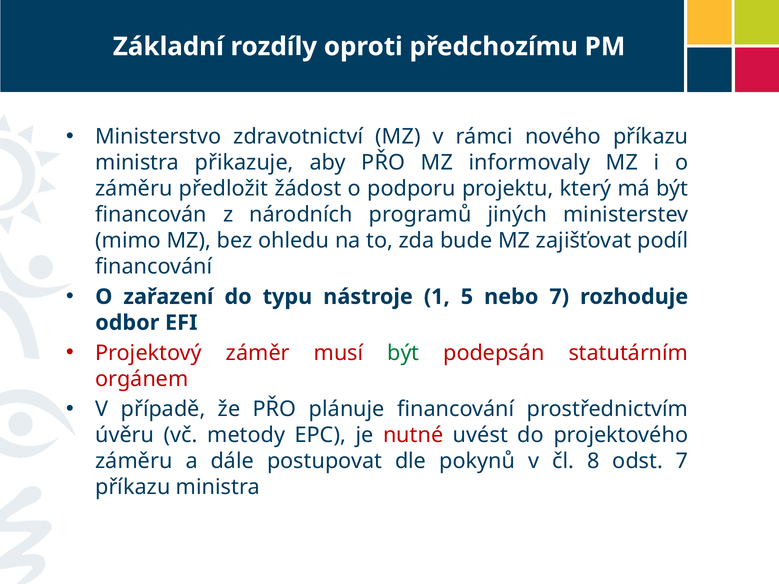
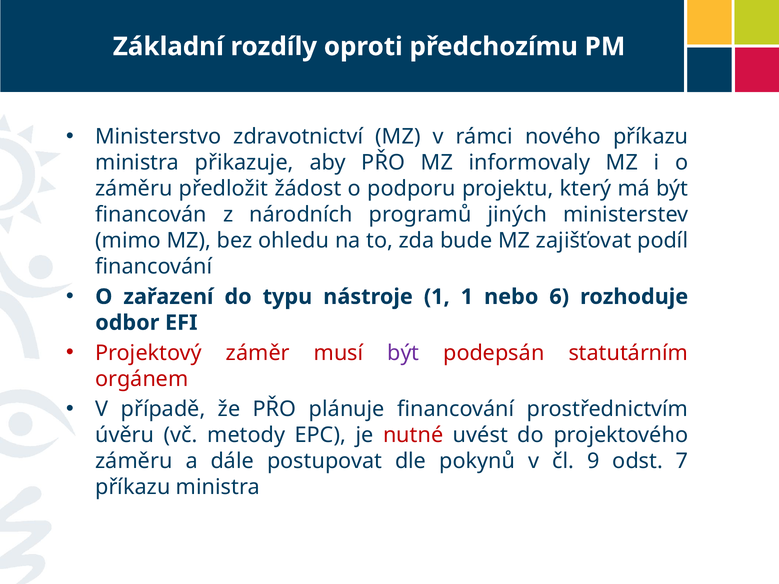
1 5: 5 -> 1 (467, 297)
nebo 7: 7 -> 6 (559, 297)
být colour: green -> purple (403, 353)
8: 8 -> 9 (593, 461)
